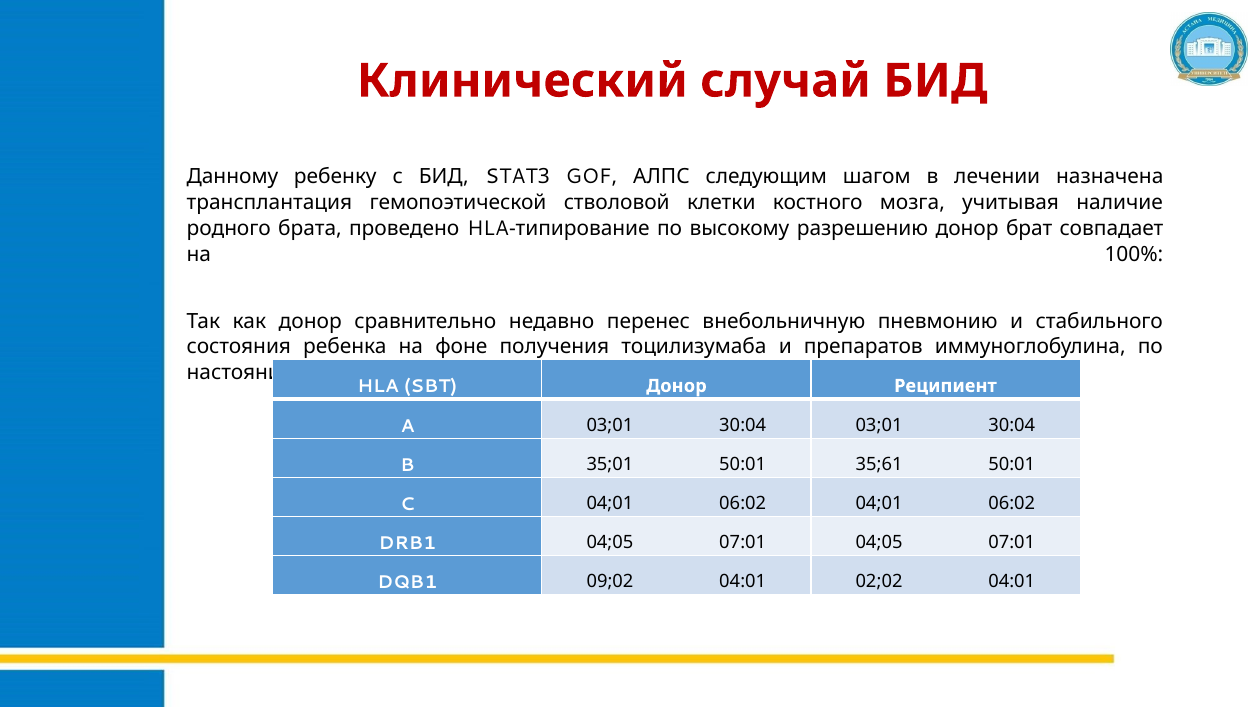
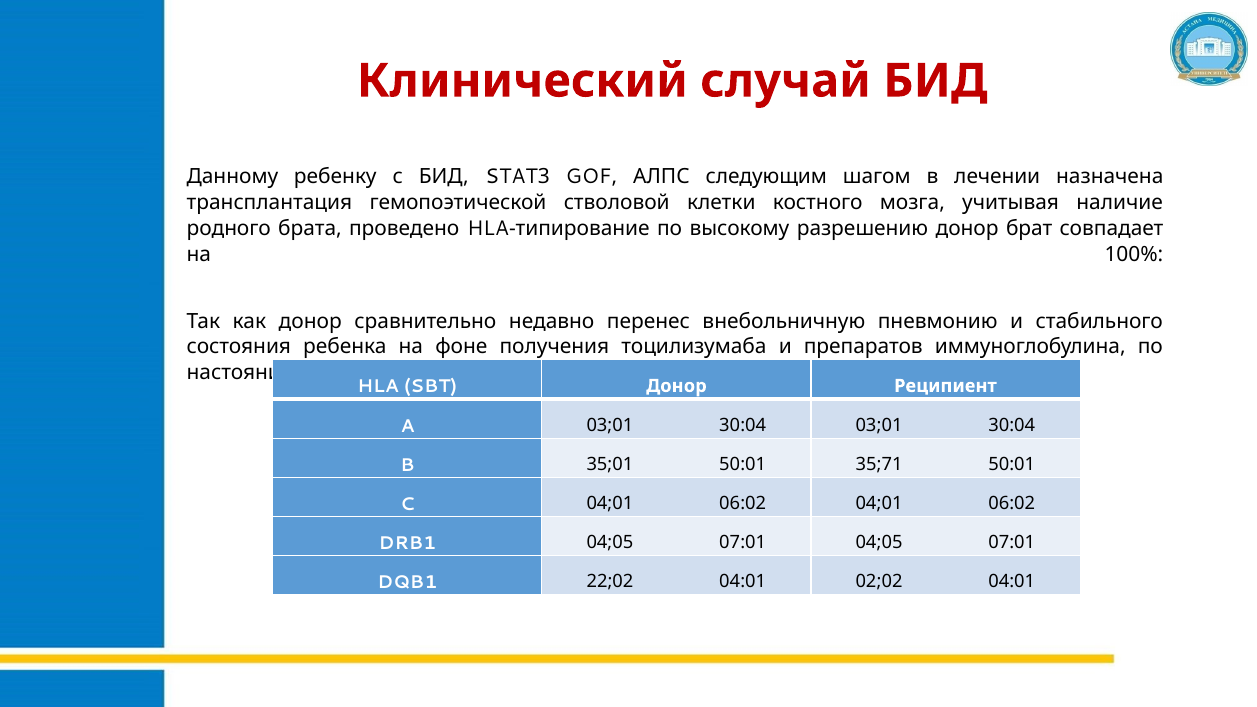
35;61: 35;61 -> 35;71 (879, 464)
09;02: 09;02 -> 22;02 (610, 582)
